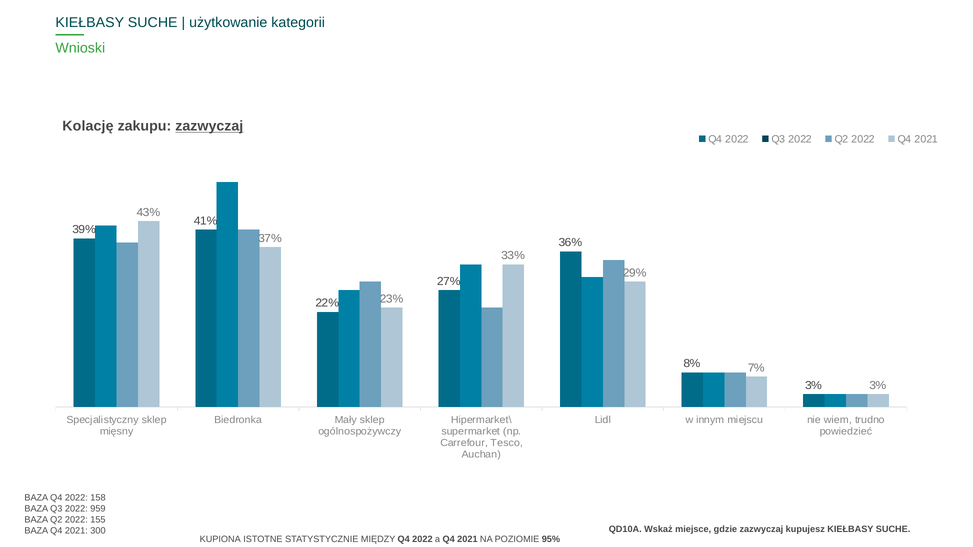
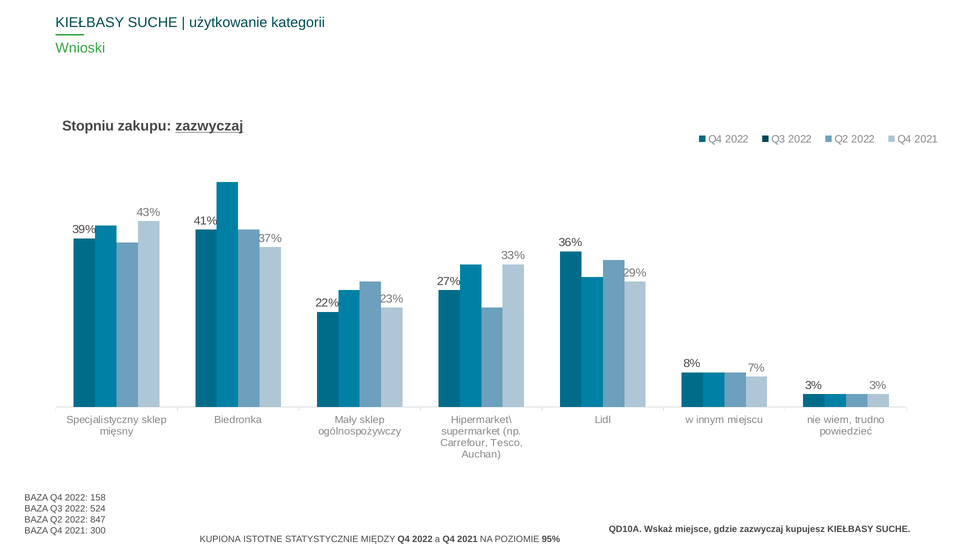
Kolację: Kolację -> Stopniu (88, 126)
959: 959 -> 524 (98, 509)
155: 155 -> 847 (98, 520)
